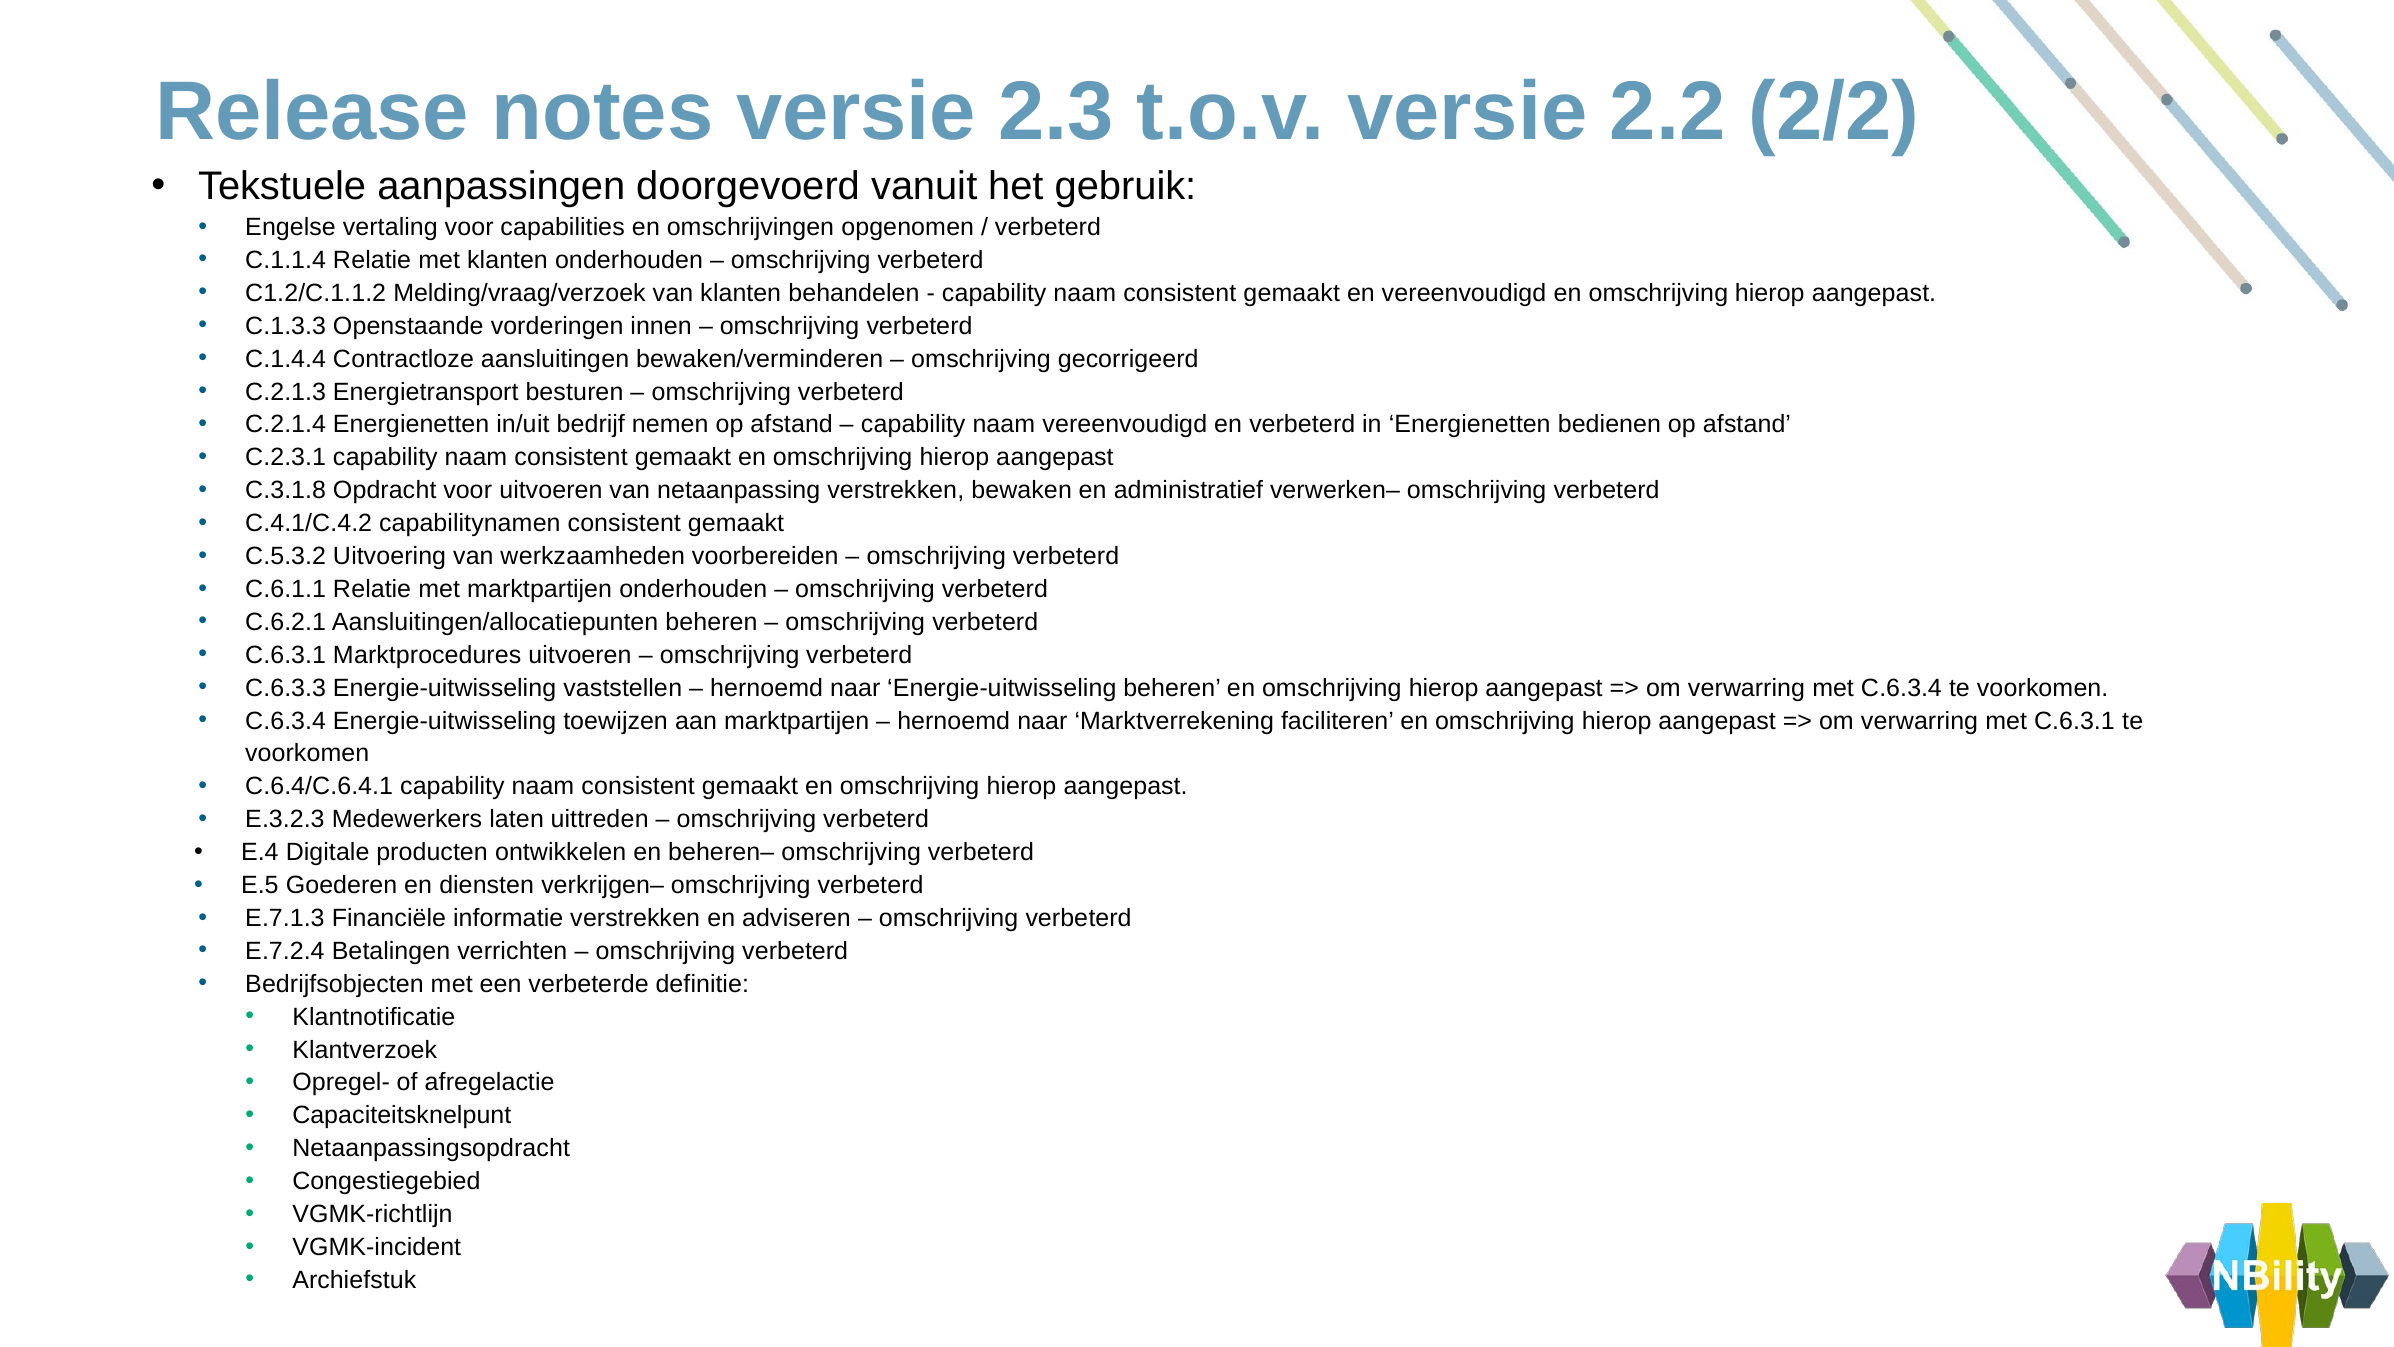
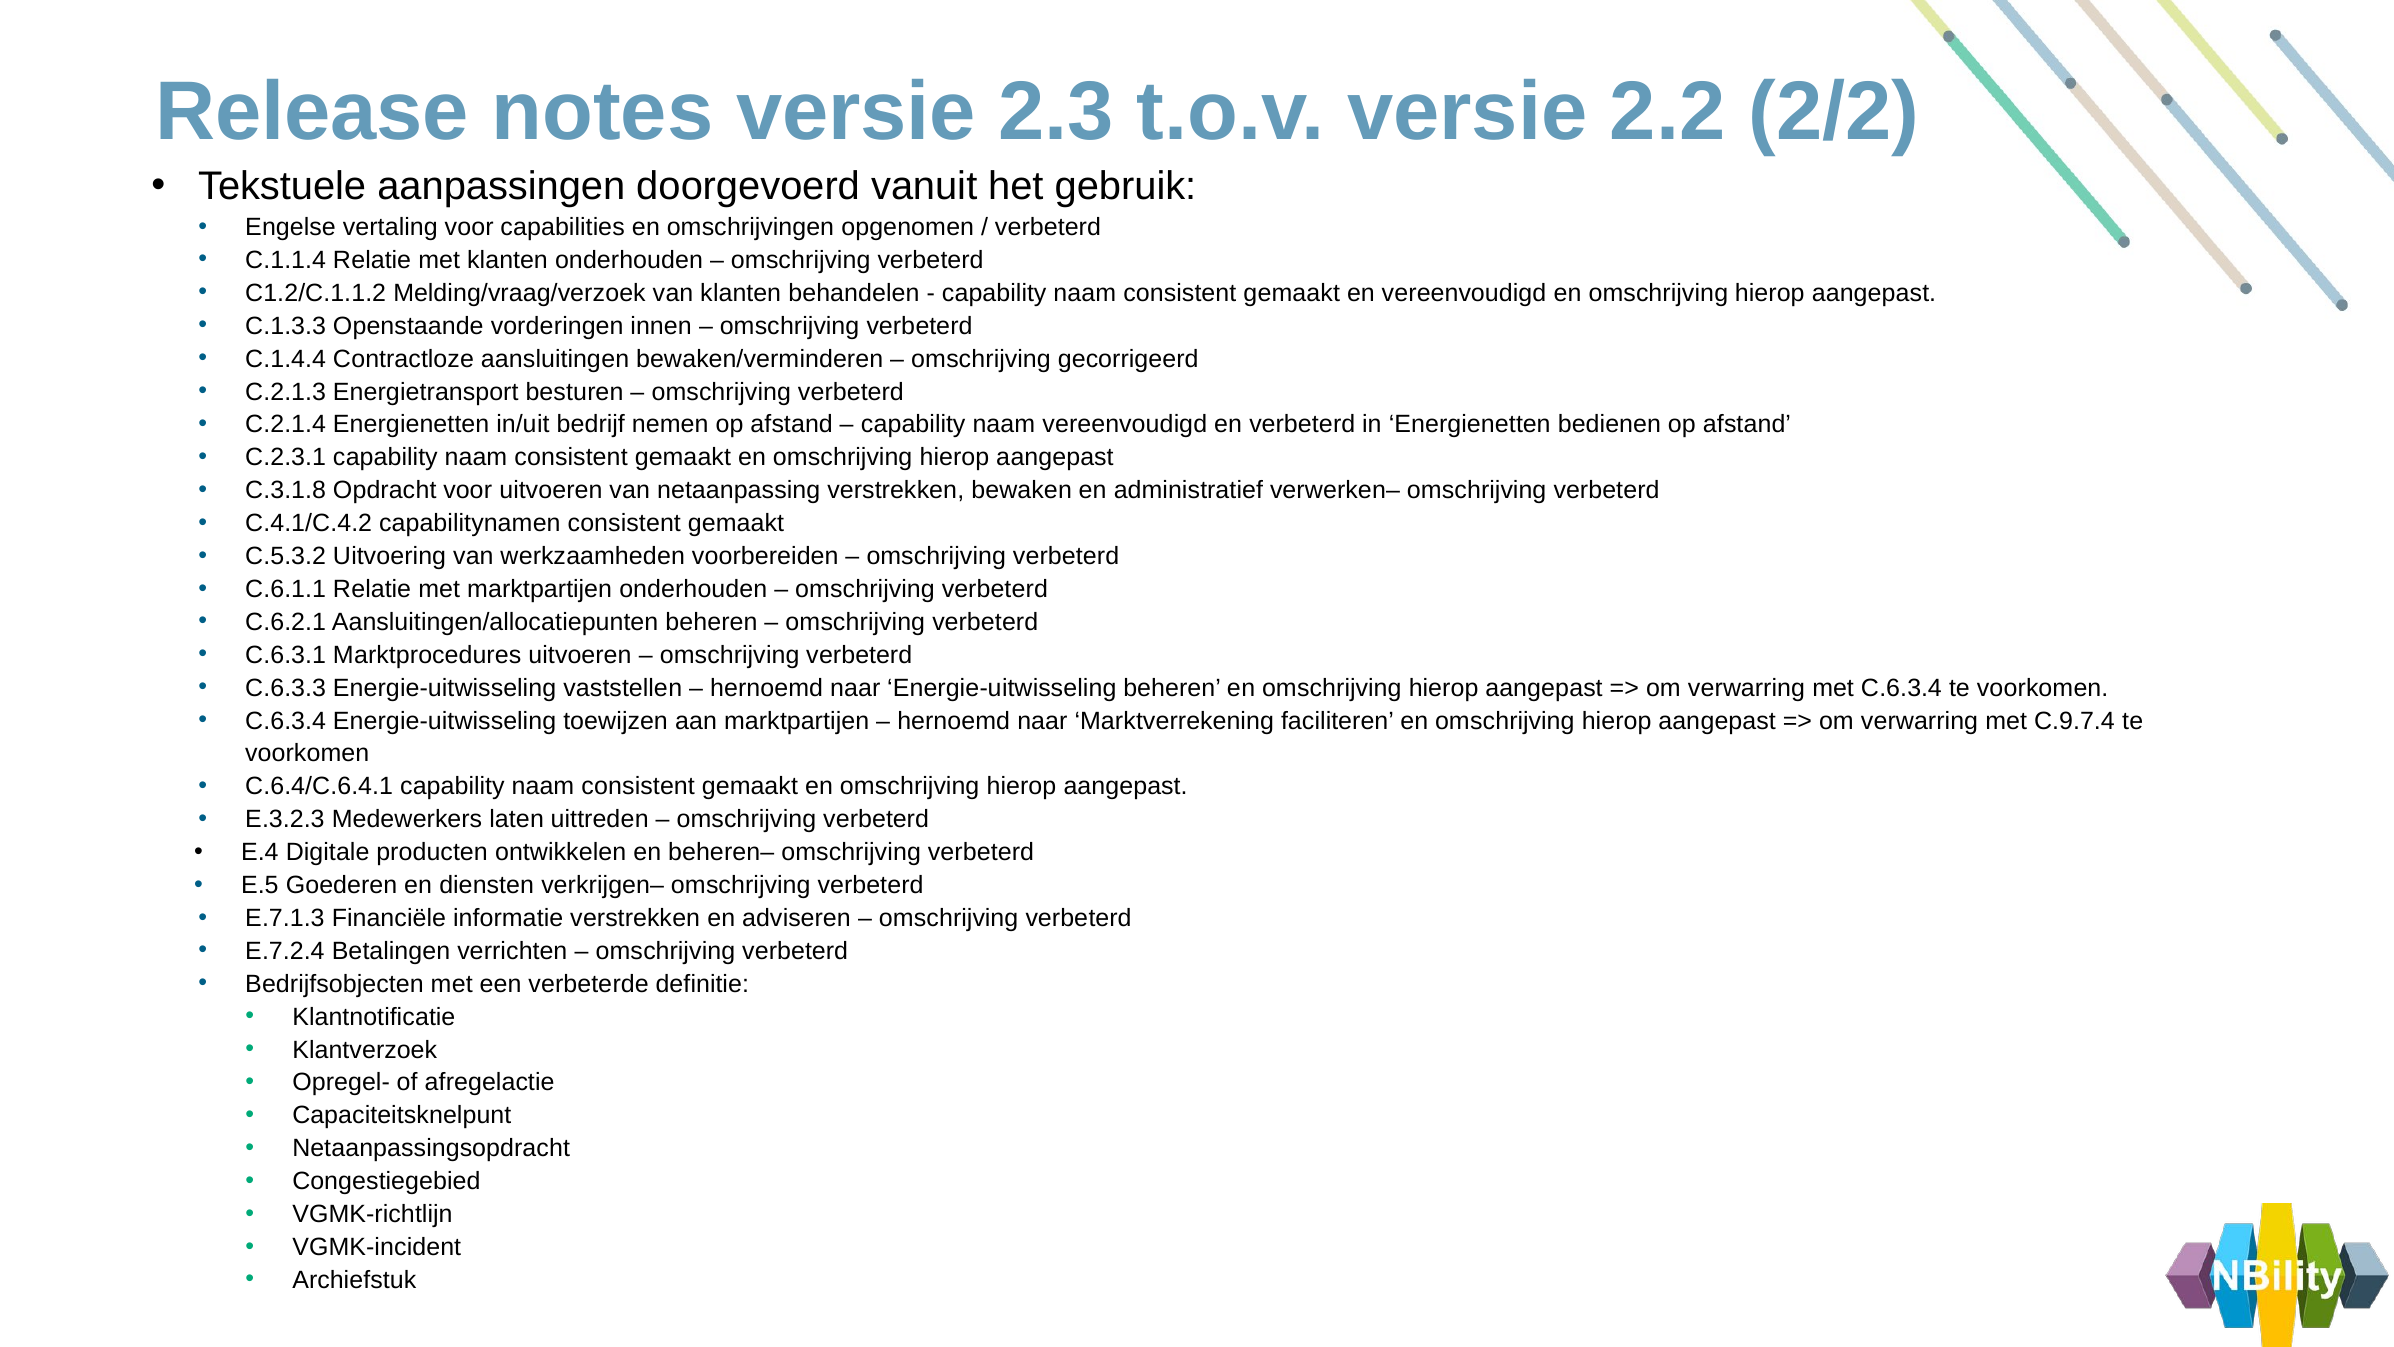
met C.6.3.1: C.6.3.1 -> C.9.7.4 (2074, 721)
